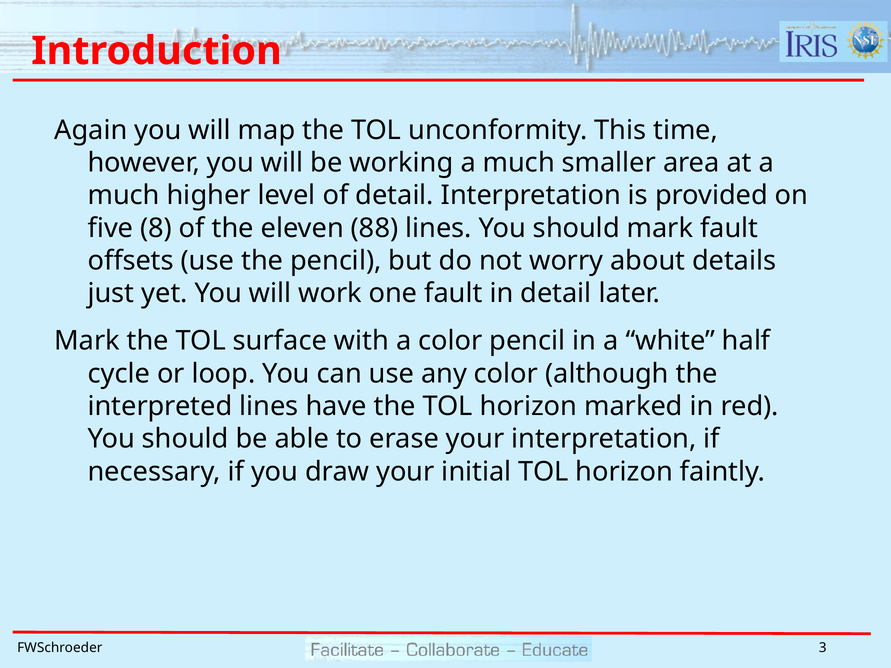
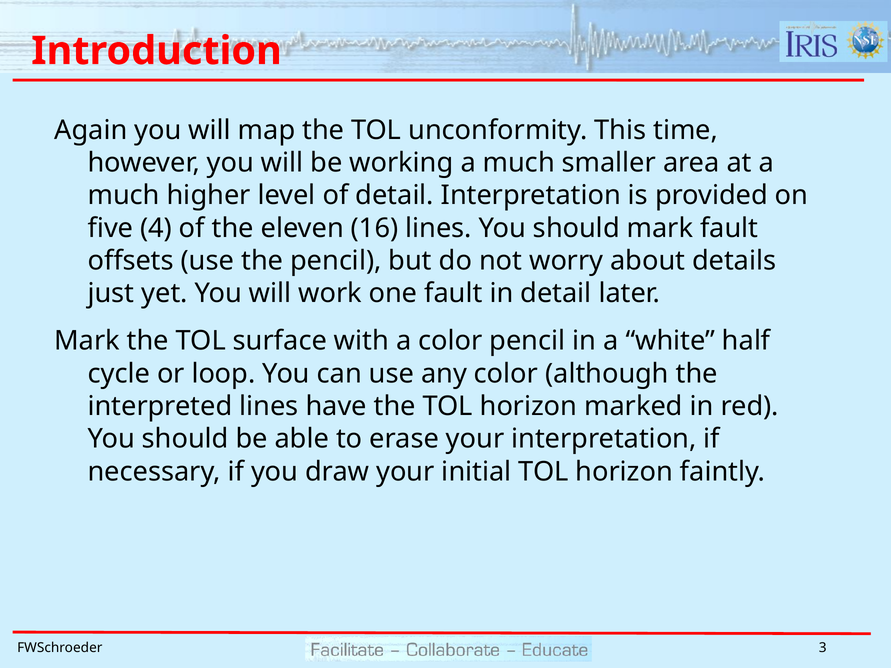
8: 8 -> 4 (156, 228)
88: 88 -> 16 (375, 228)
